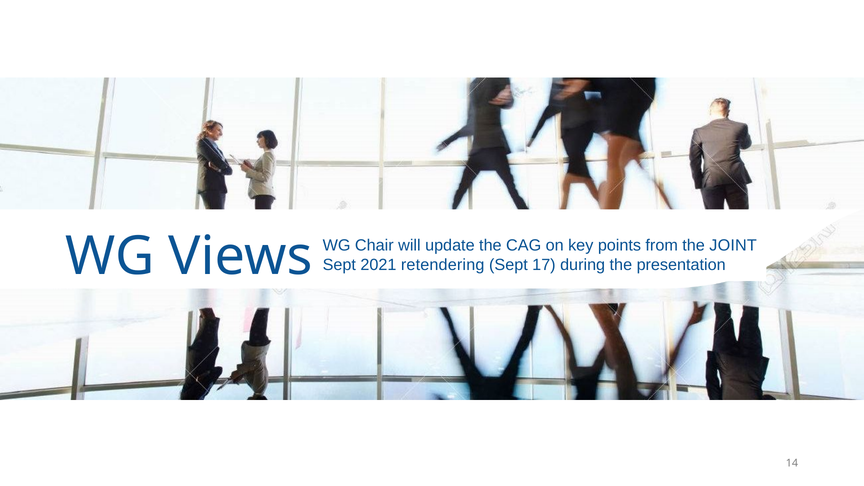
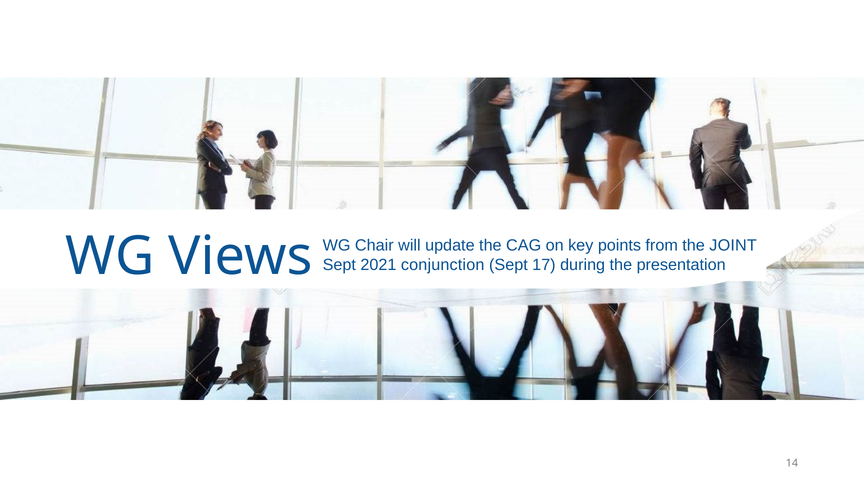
retendering: retendering -> conjunction (443, 265)
